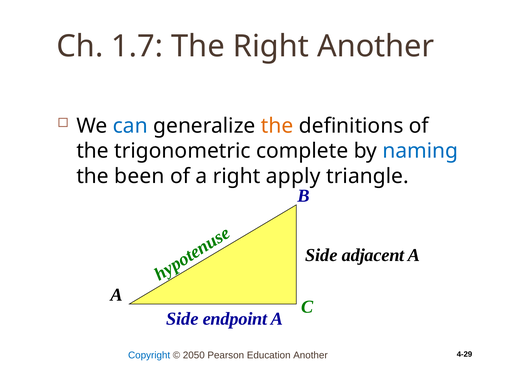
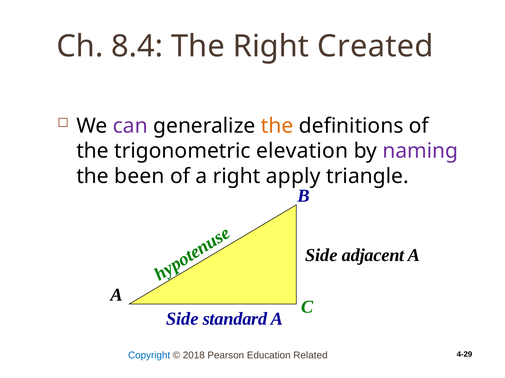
1.7: 1.7 -> 8.4 (137, 47)
Right Another: Another -> Created (375, 47)
can colour: blue -> purple (130, 126)
complete: complete -> elevation (302, 151)
naming colour: blue -> purple (420, 151)
endpoint: endpoint -> standard (235, 319)
2050: 2050 -> 2018 (194, 356)
Education Another: Another -> Related (310, 356)
